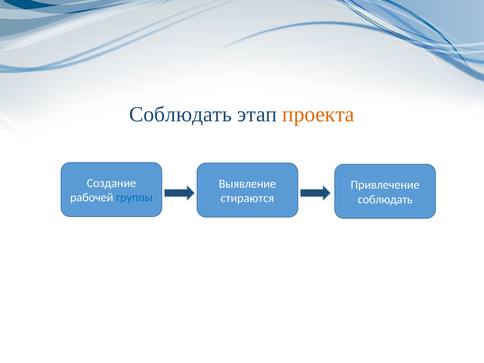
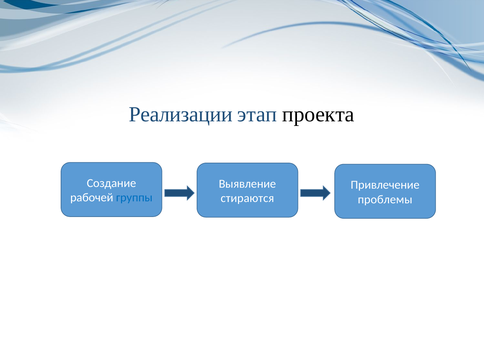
Соблюдать: Соблюдать -> Реализации (181, 114)
проекта colour: orange -> black (318, 114)
соблюдать: соблюдать -> проблемы (385, 199)
